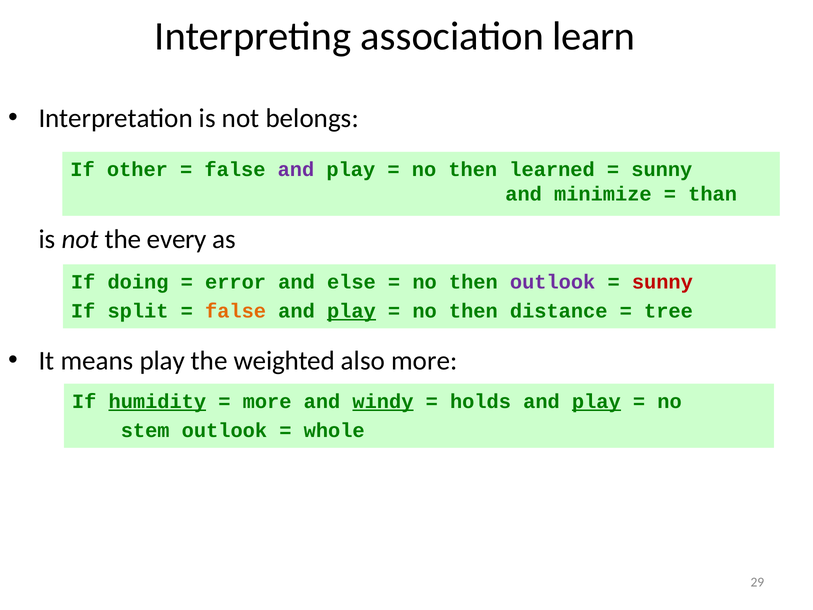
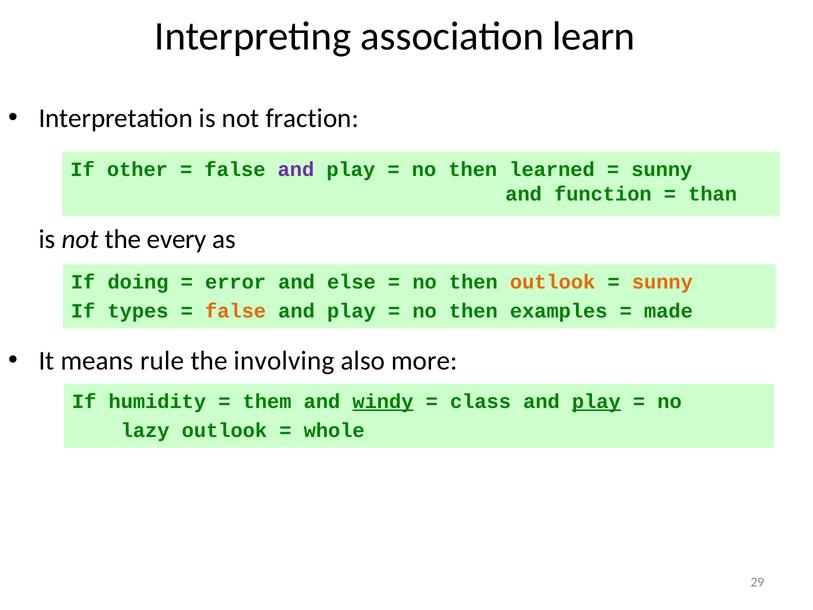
belongs: belongs -> fraction (312, 118)
minimize: minimize -> function (603, 194)
outlook colour: purple -> orange (553, 282)
sunny colour: red -> orange (662, 282)
split: split -> types (138, 311)
play underline: present -> none (351, 311)
distance: distance -> examples (559, 311)
tree: tree -> made (668, 311)
means play: play -> rule (162, 361)
weighted: weighted -> involving (284, 361)
humidity underline: present -> none (157, 401)
more: more -> them (267, 401)
holds: holds -> class (481, 401)
stem: stem -> lazy (145, 430)
